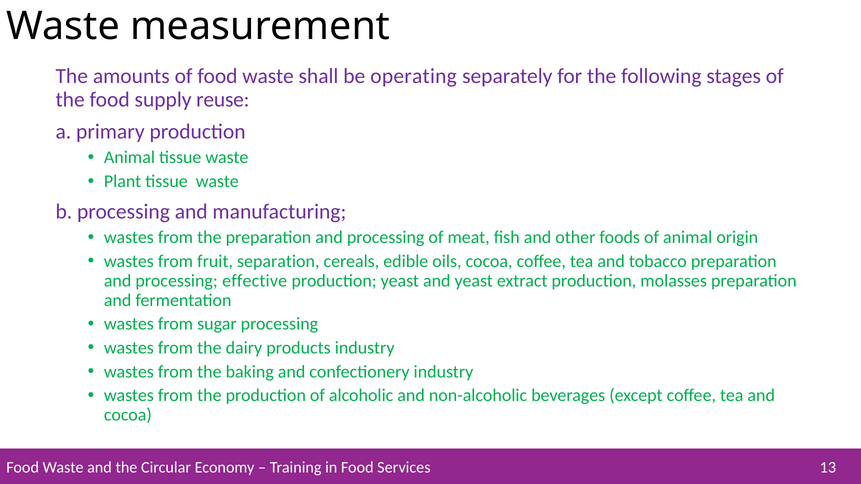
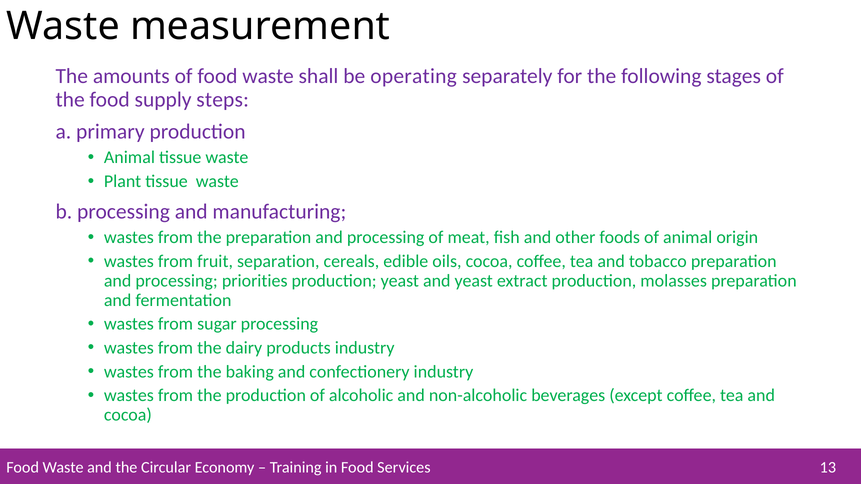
reuse: reuse -> steps (223, 100)
effective: effective -> priorities (255, 281)
